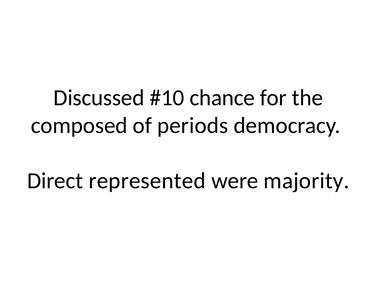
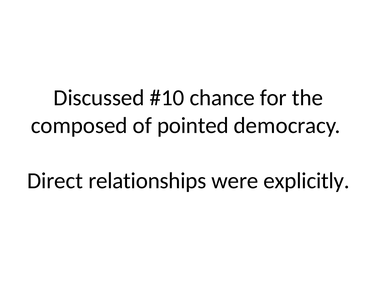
periods: periods -> pointed (193, 125)
represented: represented -> relationships (147, 181)
majority: majority -> explicitly (307, 181)
